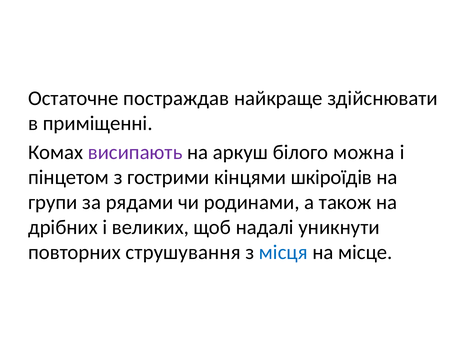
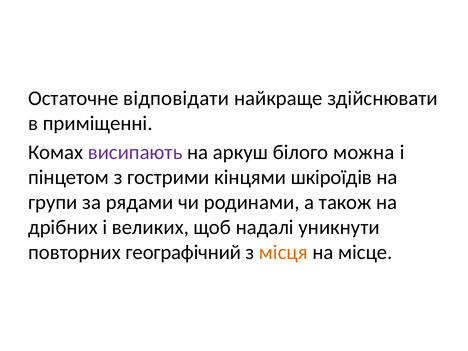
постраждав: постраждав -> відповідати (176, 98)
струшування: струшування -> географічний (183, 252)
місця colour: blue -> orange (283, 252)
